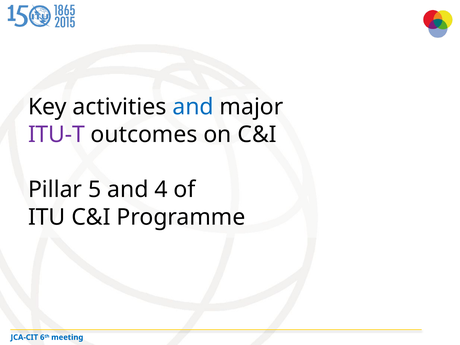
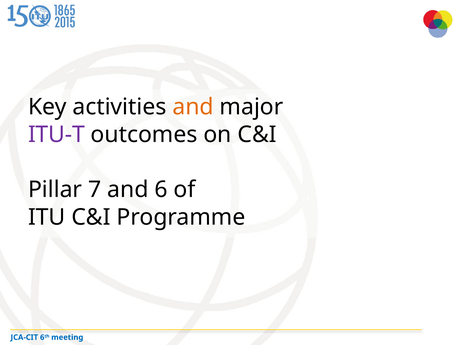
and colour: blue -> orange (193, 107)
5: 5 -> 7 (95, 190)
4: 4 -> 6 (161, 190)
